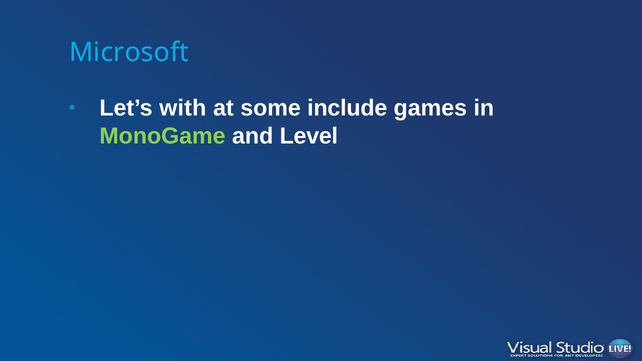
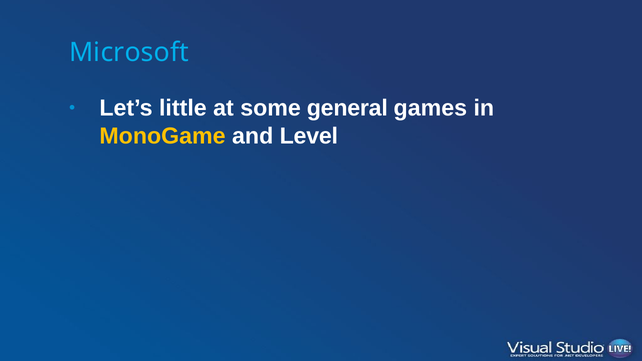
with: with -> little (183, 108)
include: include -> general (347, 108)
MonoGame colour: light green -> yellow (163, 136)
